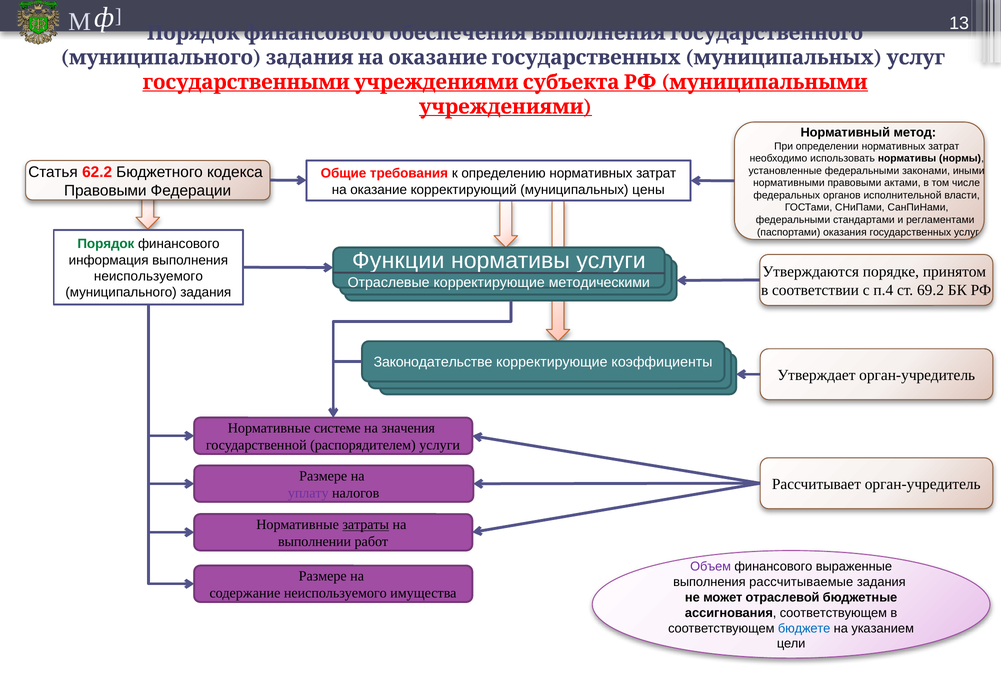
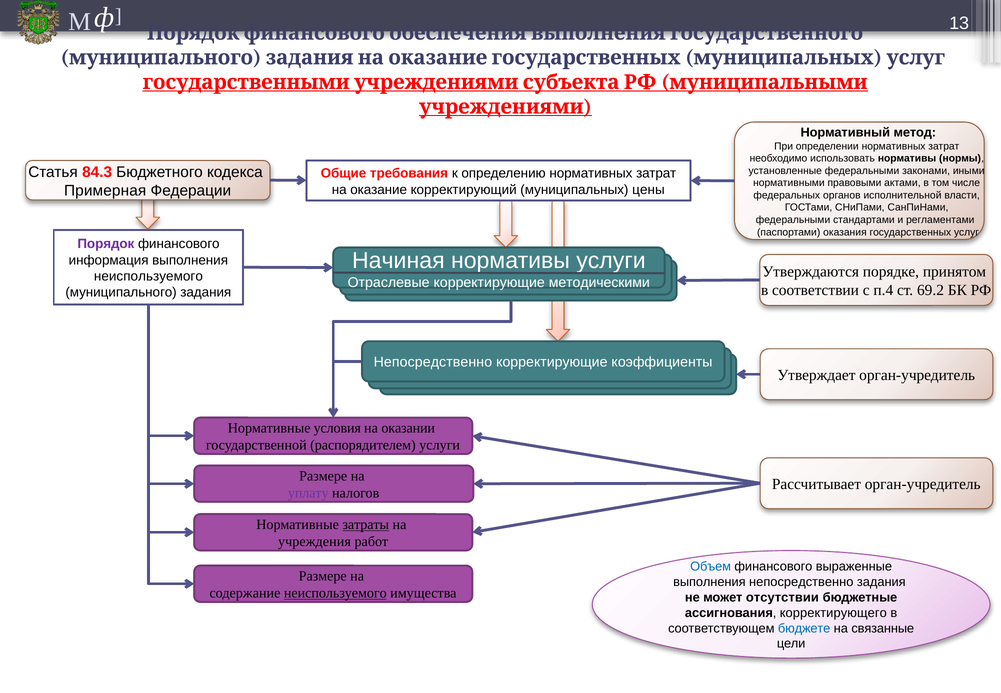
62.2: 62.2 -> 84.3 (97, 172)
Правовыми: Правовыми -> Примерная (105, 190)
Порядок colour: green -> purple (106, 244)
Функции: Функции -> Начиная (398, 261)
Законодательстве: Законодательстве -> Непосредственно (433, 362)
системе: системе -> условия (337, 428)
значения: значения -> оказании (408, 428)
выполнении: выполнении -> учреждения (314, 542)
Объем colour: purple -> blue (711, 567)
выполнения рассчитываемые: рассчитываемые -> непосредственно (801, 582)
неиспользуемого underline: none -> present (335, 593)
отраслевой: отраслевой -> отсутствии (782, 597)
ассигнования соответствующем: соответствующем -> корректирующего (833, 613)
указанием: указанием -> связанные (883, 628)
